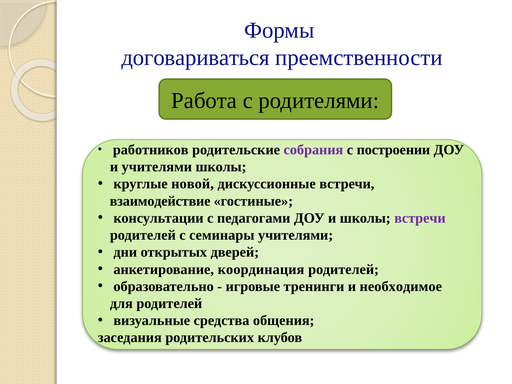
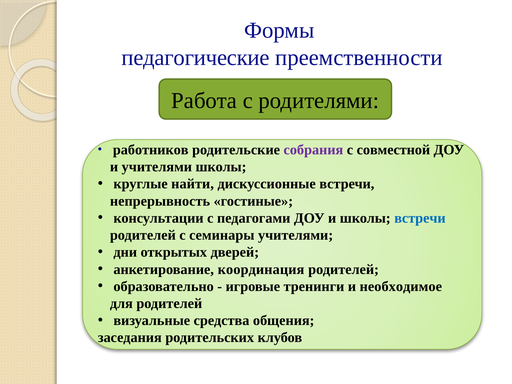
договариваться: договариваться -> педагогические (196, 58)
построении: построении -> совместной (393, 150)
новой: новой -> найти (193, 184)
взаимодействие: взаимодействие -> непрерывность (160, 201)
встречи colour: purple -> blue (420, 218)
